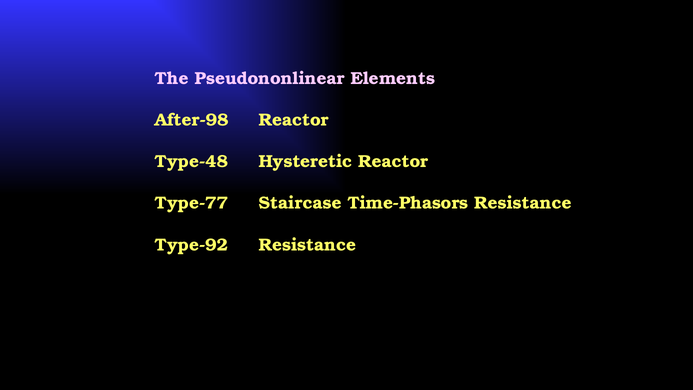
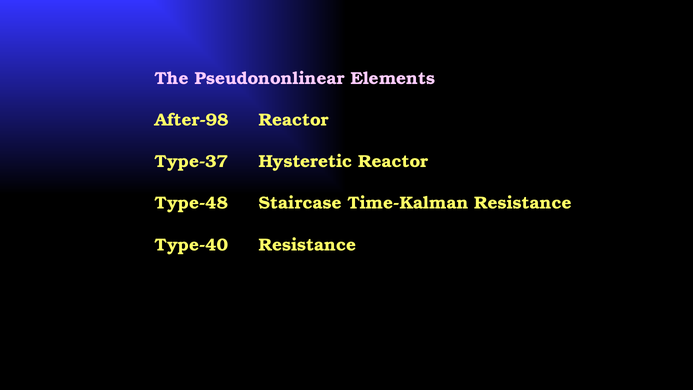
Type-48: Type-48 -> Type-37 (192, 162)
Type-77: Type-77 -> Type-48 (192, 203)
Time-Phasors: Time-Phasors -> Time-Kalman (408, 203)
Type-92: Type-92 -> Type-40 (192, 245)
